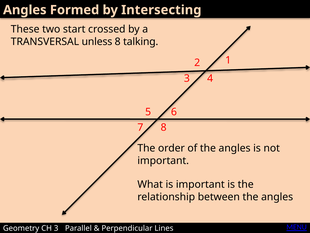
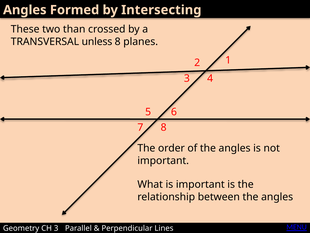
start: start -> than (74, 29)
talking: talking -> planes (141, 42)
